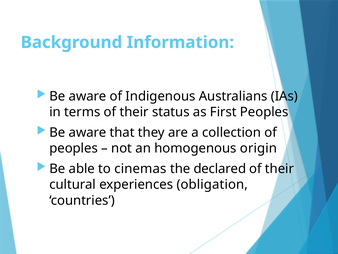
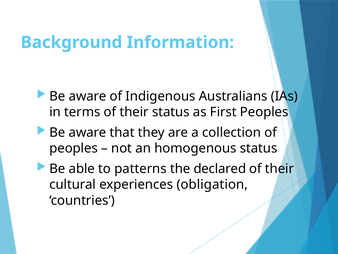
homogenous origin: origin -> status (259, 148)
cinemas: cinemas -> patterns (140, 169)
